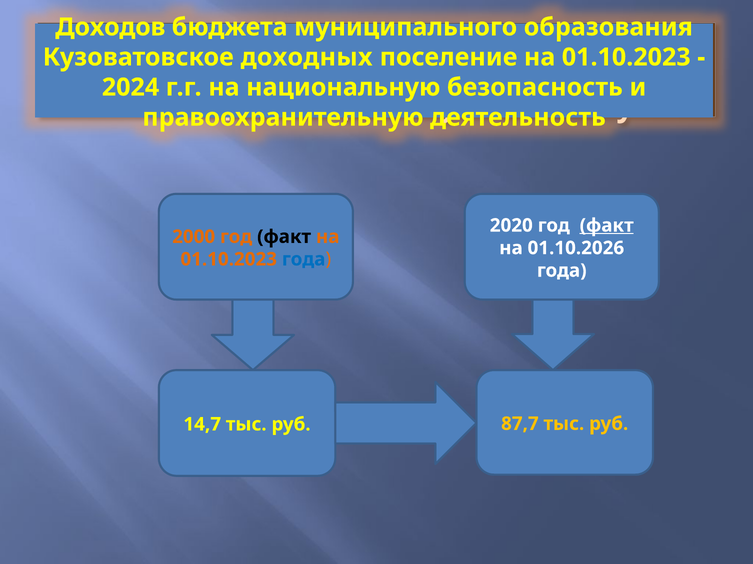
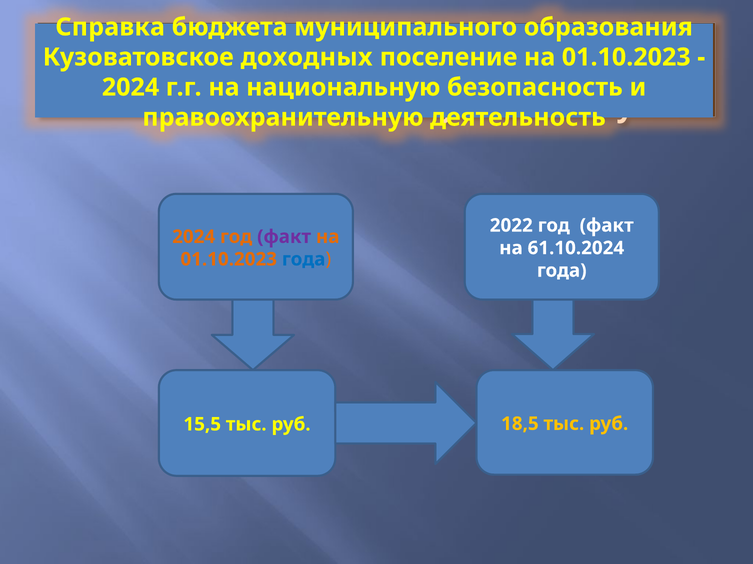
Доходов: Доходов -> Справка (110, 27)
2020: 2020 -> 2022 (511, 226)
факт underline: present -> none (607, 226)
2000: 2000 -> 2024 (194, 237)
факт colour: black -> purple (284, 237)
01.10.2026: 01.10.2026 -> 61.10.2024 (576, 248)
87,7: 87,7 -> 18,5 (520, 424)
14,7: 14,7 -> 15,5 (202, 425)
